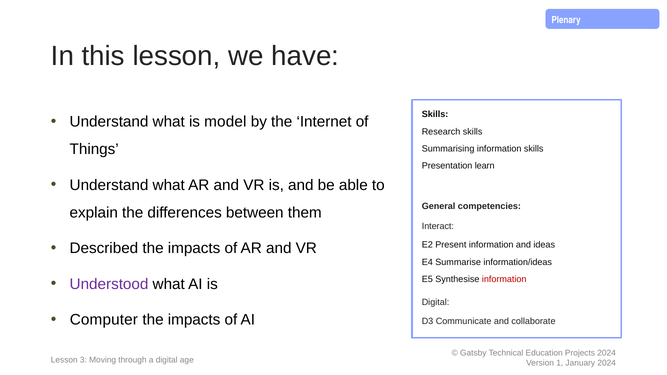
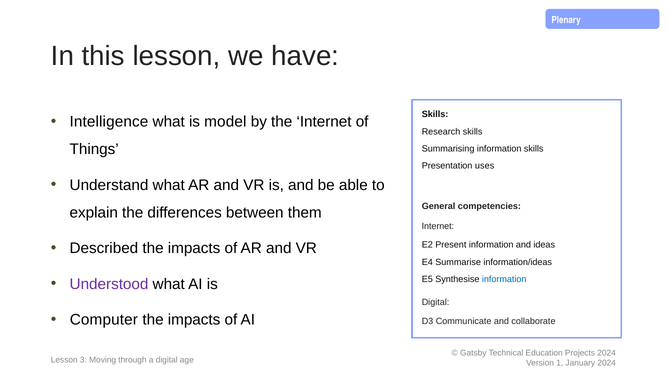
Understand: Understand -> Intelligence (109, 122)
learn: learn -> uses (485, 166)
Interact: Interact -> Internet (438, 227)
information colour: red -> blue (504, 279)
